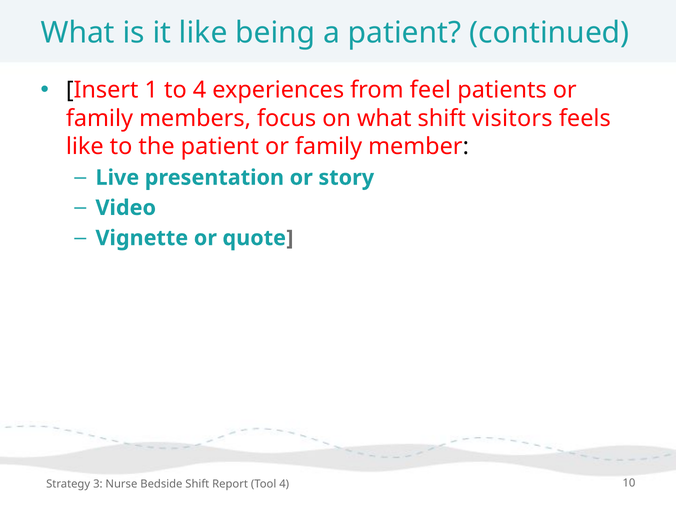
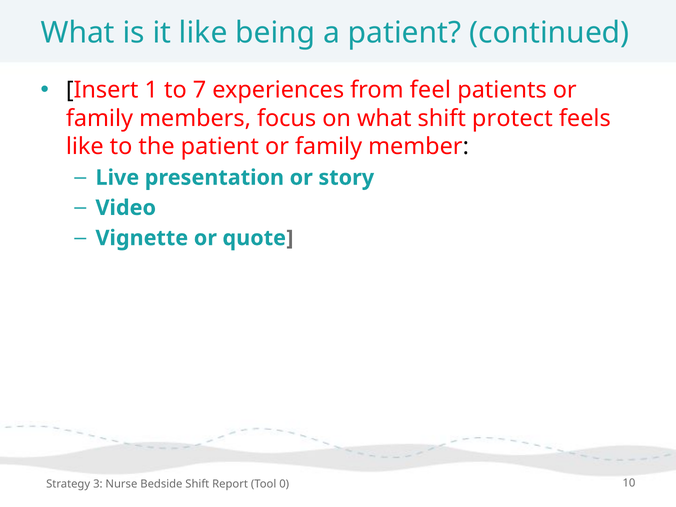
to 4: 4 -> 7 (200, 90)
visitors: visitors -> protect (512, 118)
Tool 4: 4 -> 0 (284, 484)
